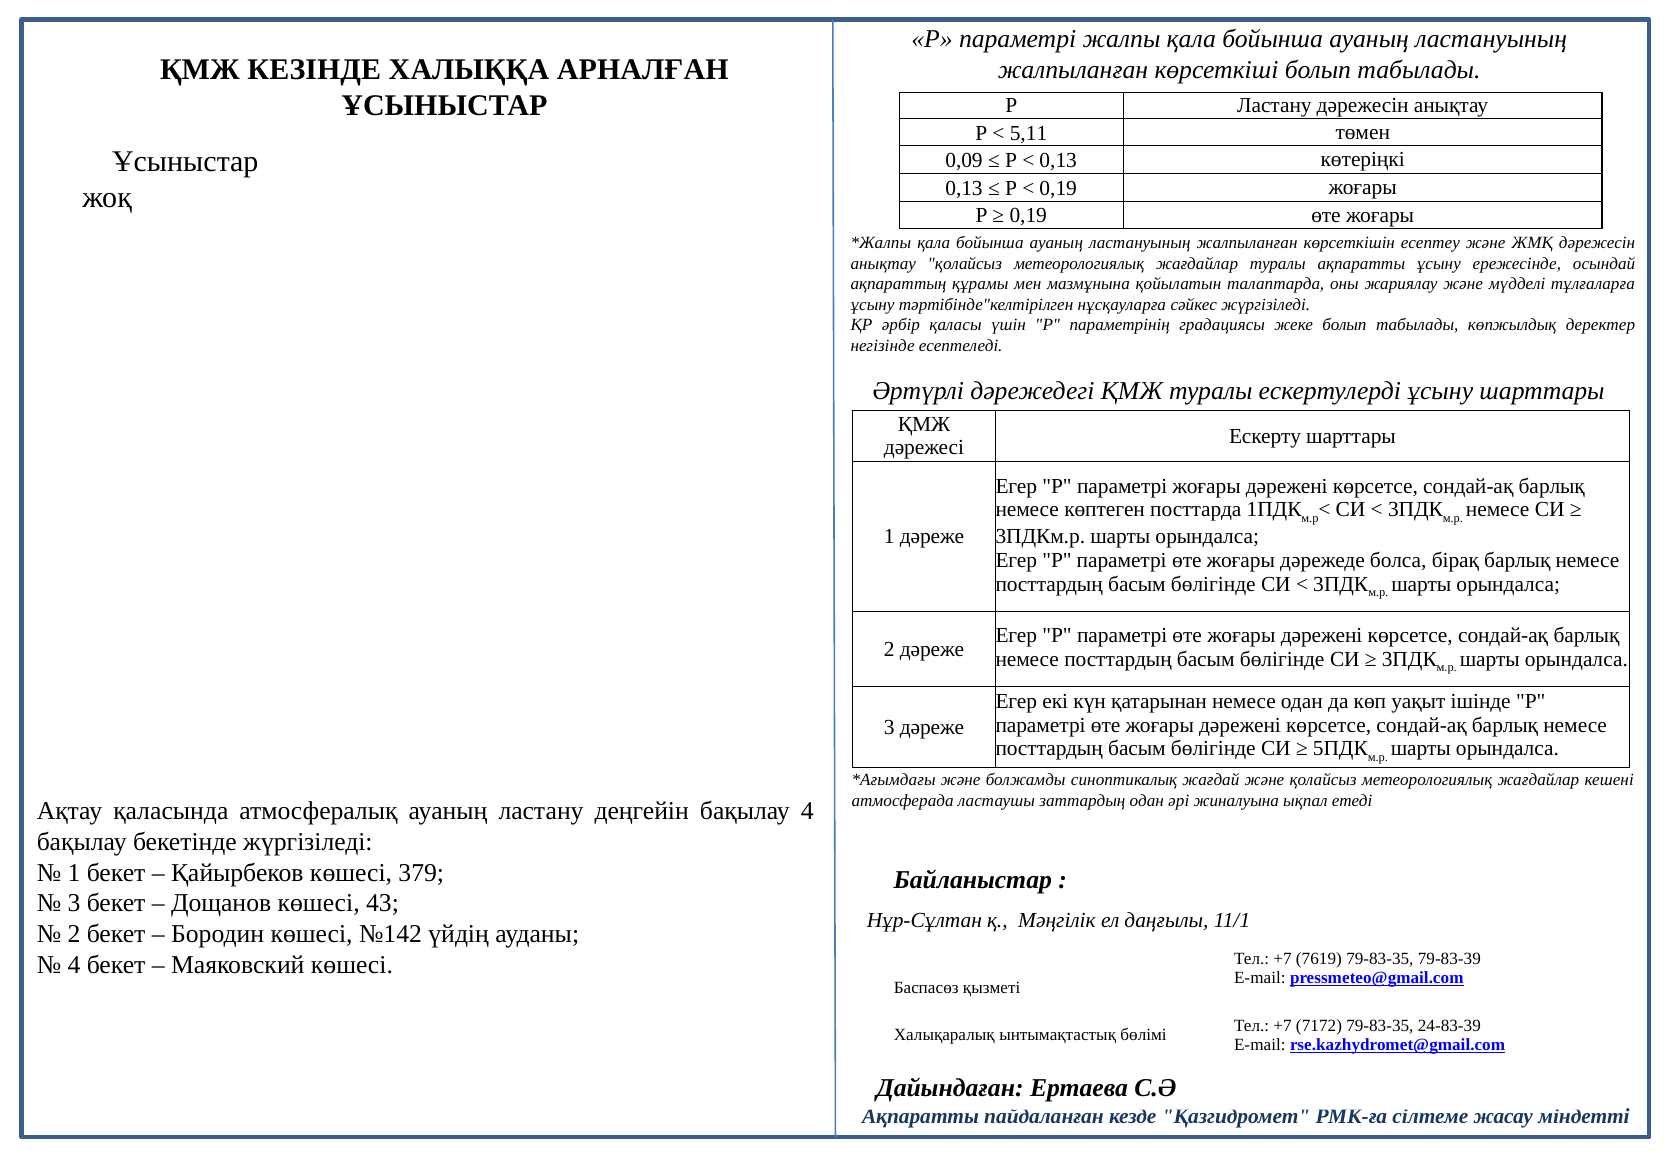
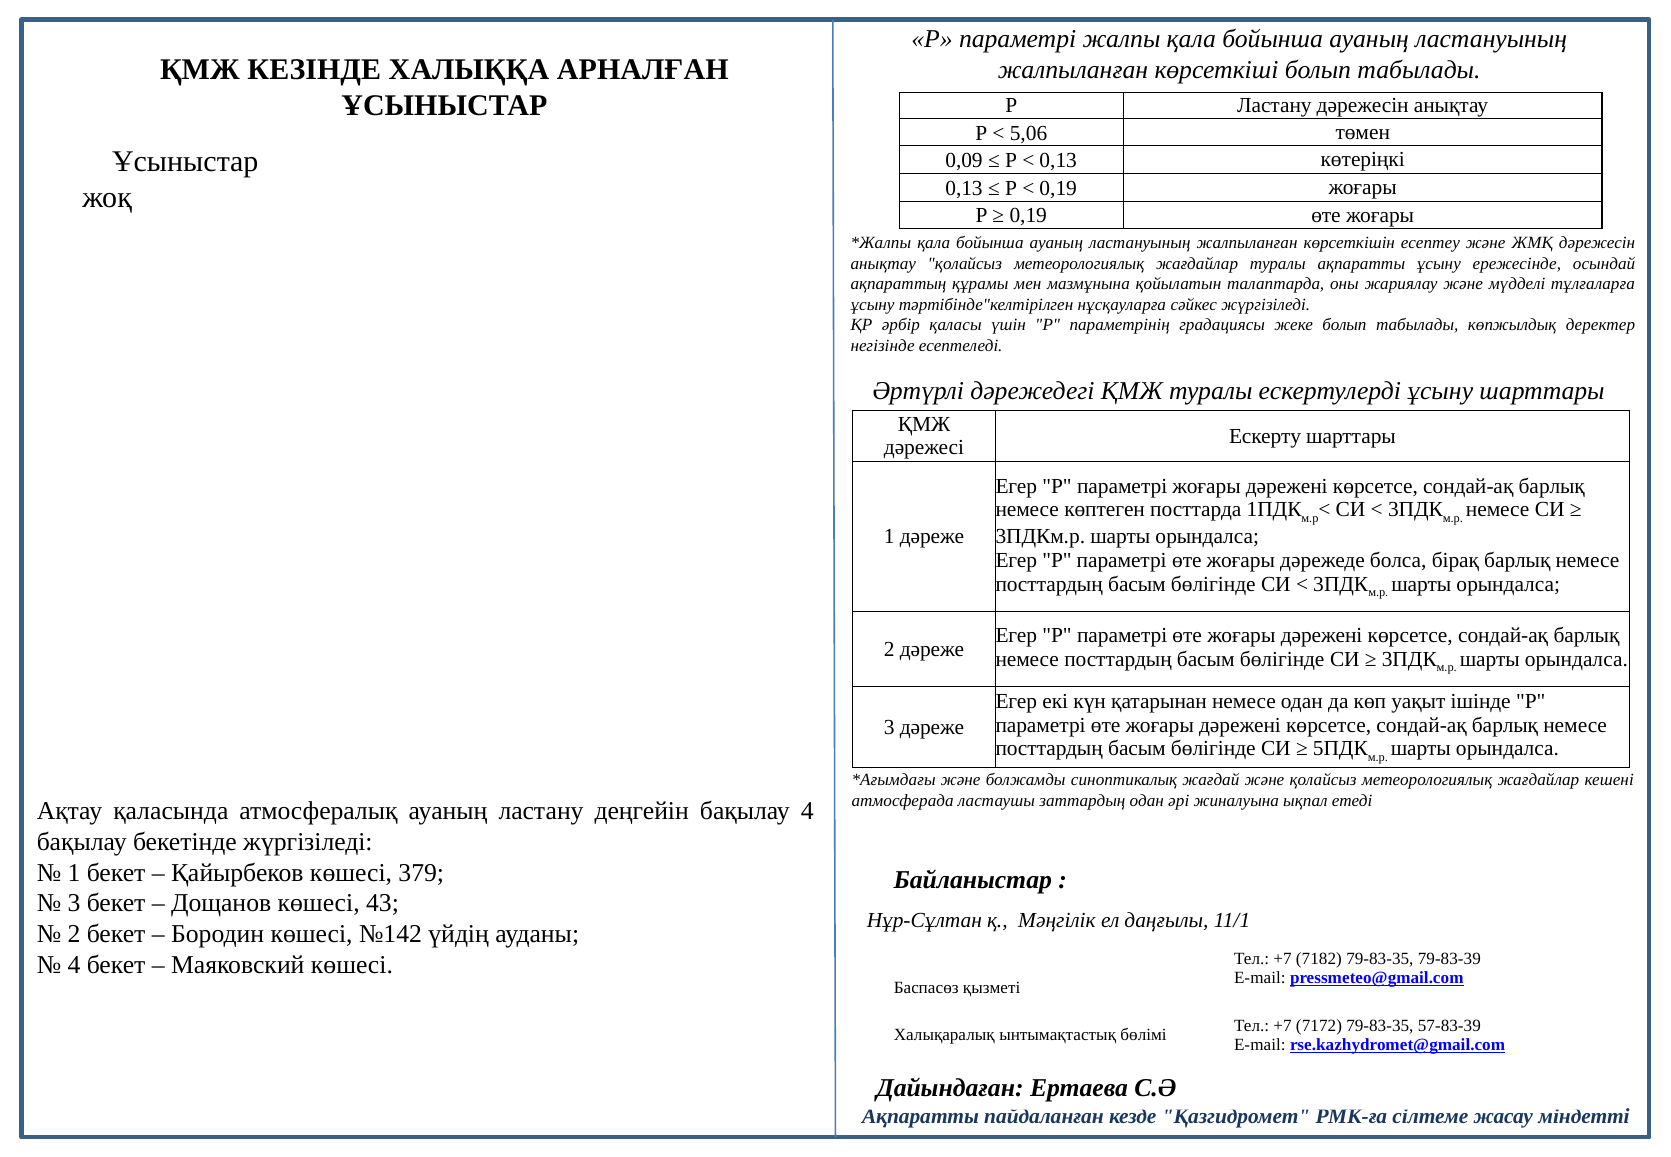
5,11: 5,11 -> 5,06 (1029, 133)
7619: 7619 -> 7182 (1319, 959)
24-83-39: 24-83-39 -> 57-83-39 (1449, 1026)
